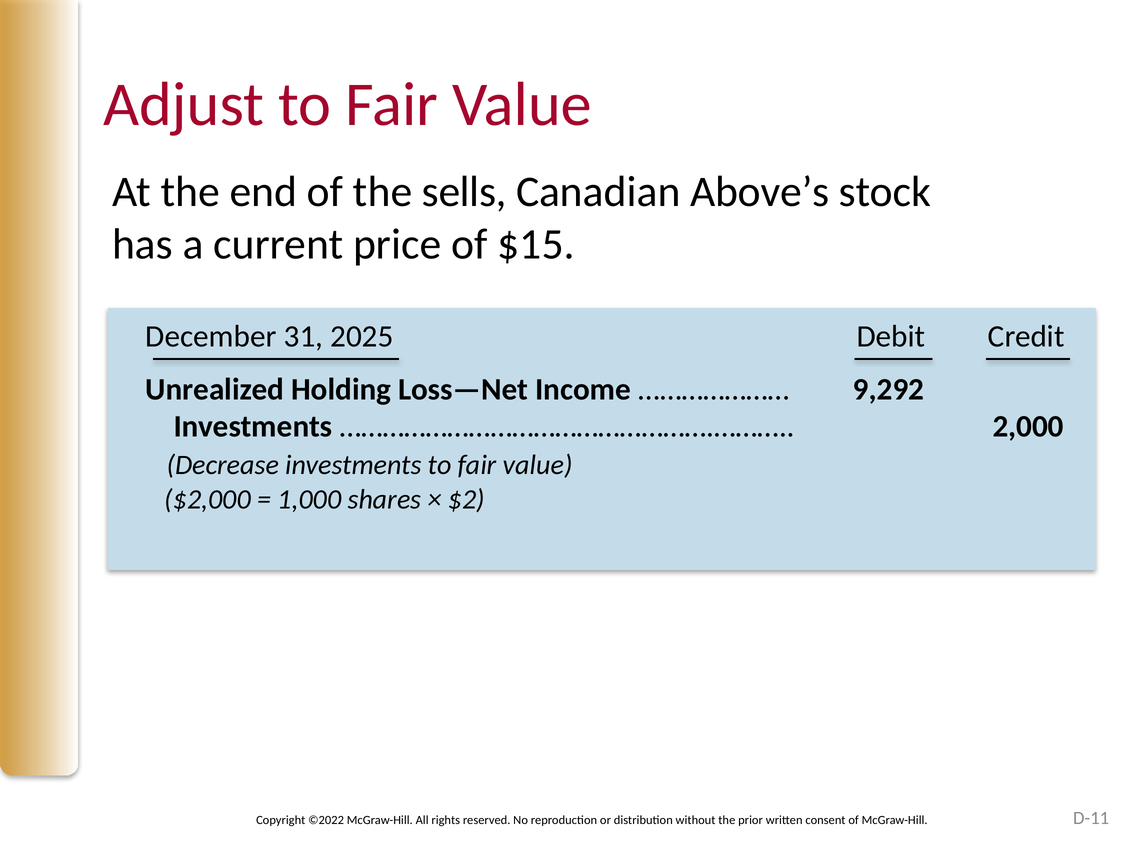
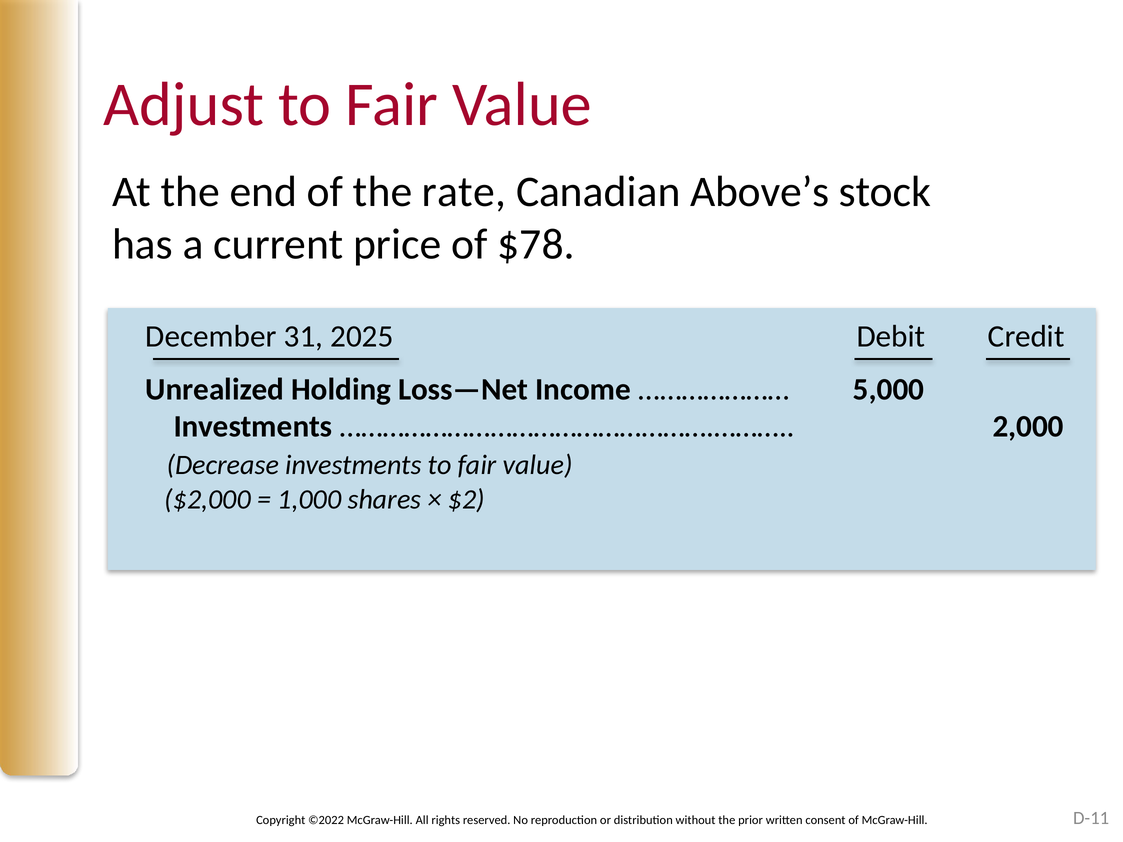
sells: sells -> rate (464, 192)
$15: $15 -> $78 (536, 244)
9,292: 9,292 -> 5,000 (889, 389)
